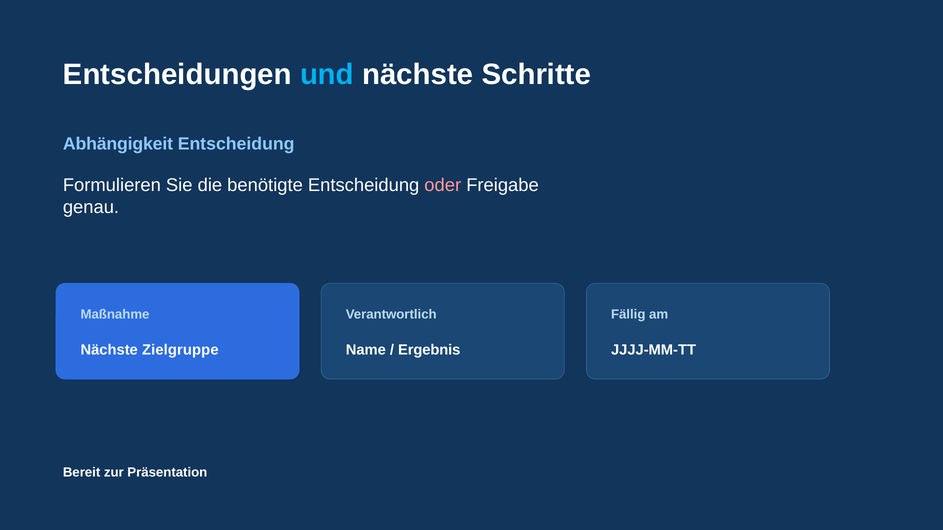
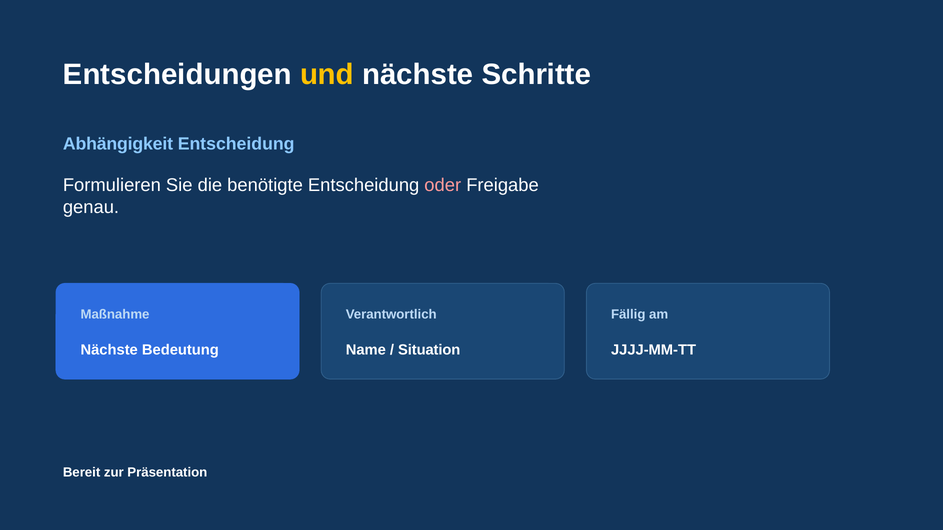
und colour: light blue -> yellow (327, 75)
Zielgruppe: Zielgruppe -> Bedeutung (180, 350)
Ergebnis: Ergebnis -> Situation (429, 350)
